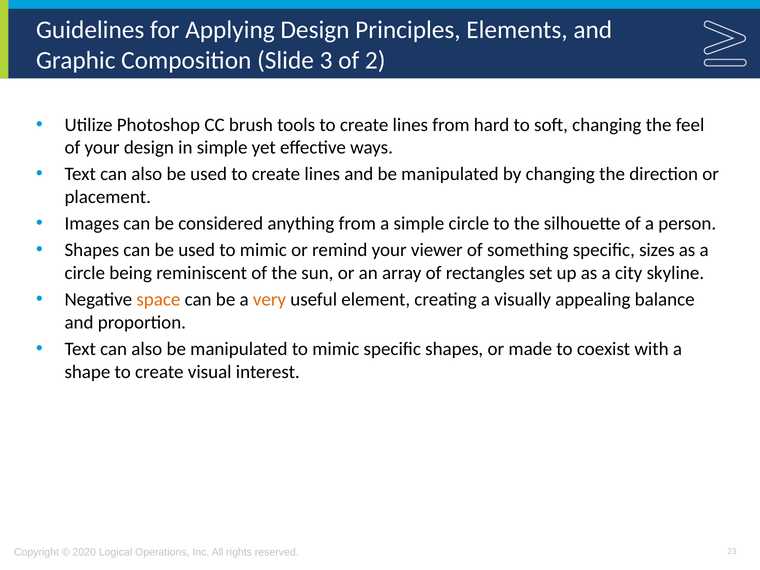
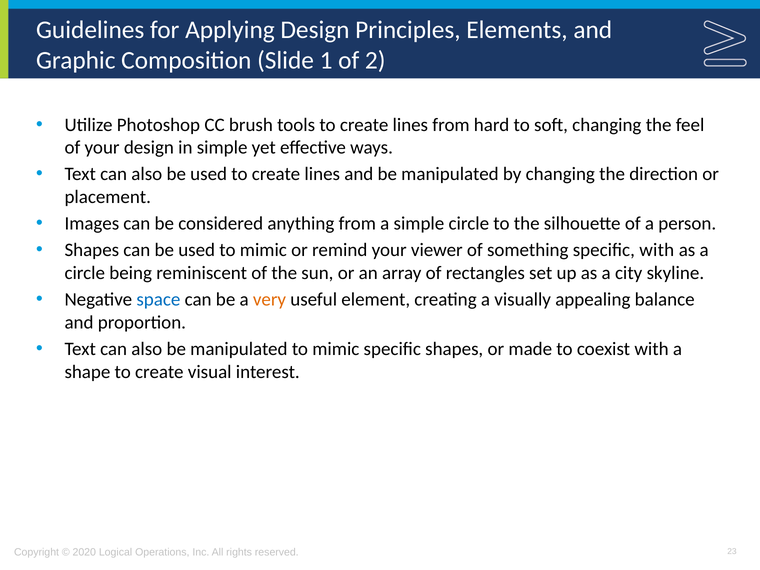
3: 3 -> 1 (326, 60)
specific sizes: sizes -> with (657, 250)
space colour: orange -> blue (158, 300)
